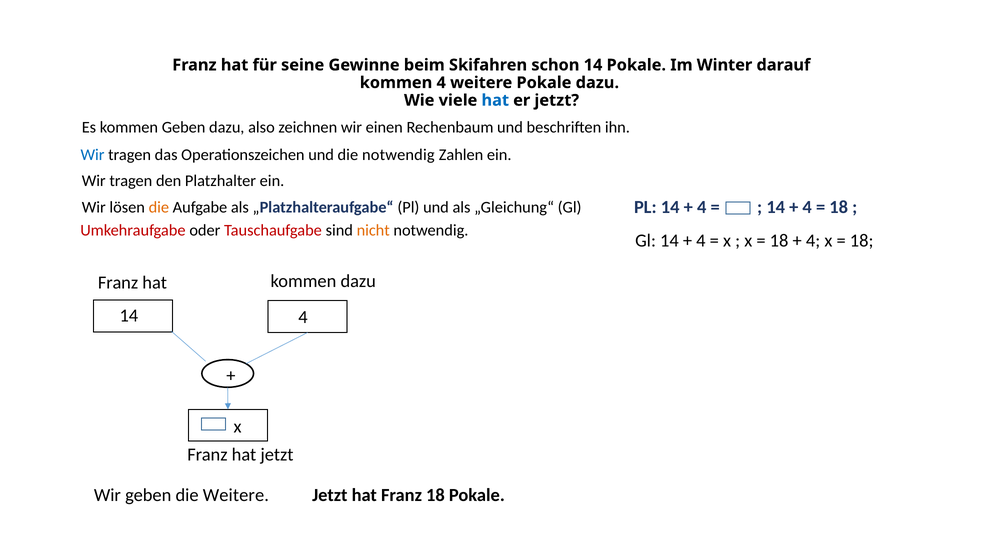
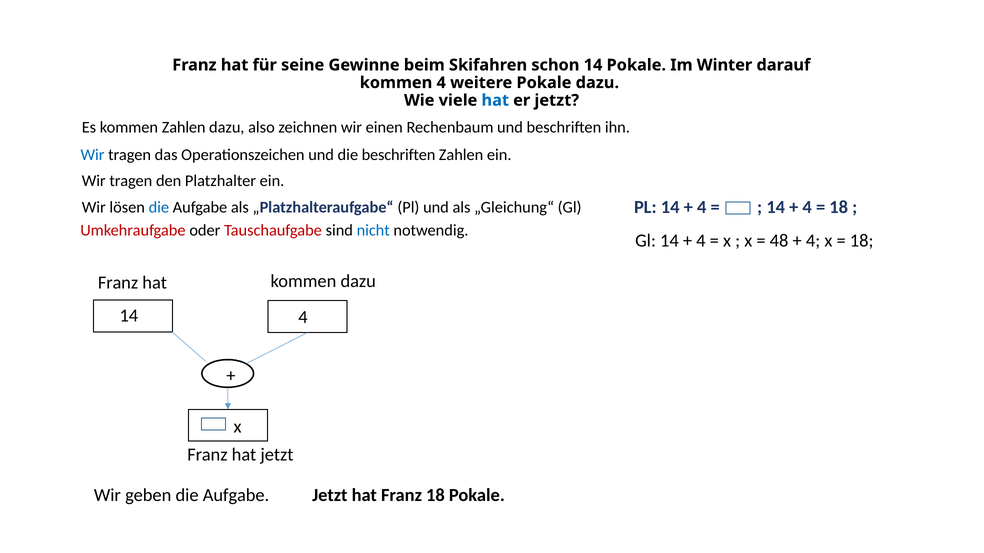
kommen Geben: Geben -> Zahlen (184, 128)
die notwendig: notwendig -> beschriften (399, 155)
die colour: orange -> blue (159, 208)
nicht colour: orange -> blue (373, 230)
18: 18 -> 48 (779, 241)
geben die Weitere: Weitere -> Aufgabe (236, 495)
